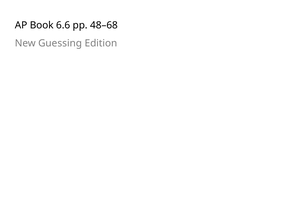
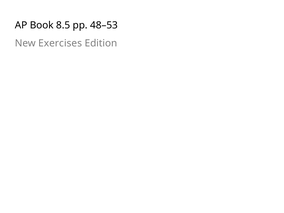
6.6: 6.6 -> 8.5 (63, 25)
48–68: 48–68 -> 48–53 (104, 25)
Guessing: Guessing -> Exercises (60, 43)
